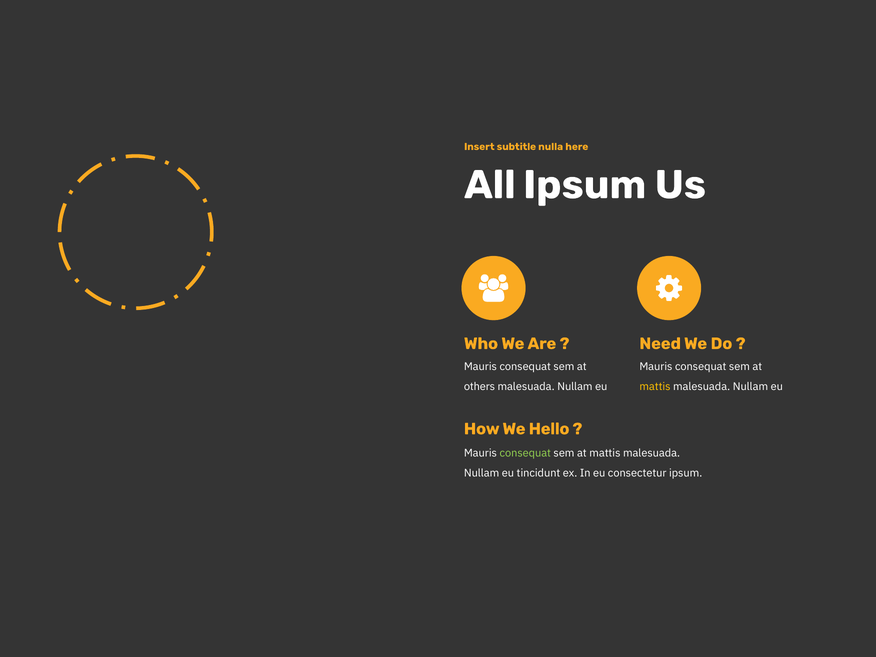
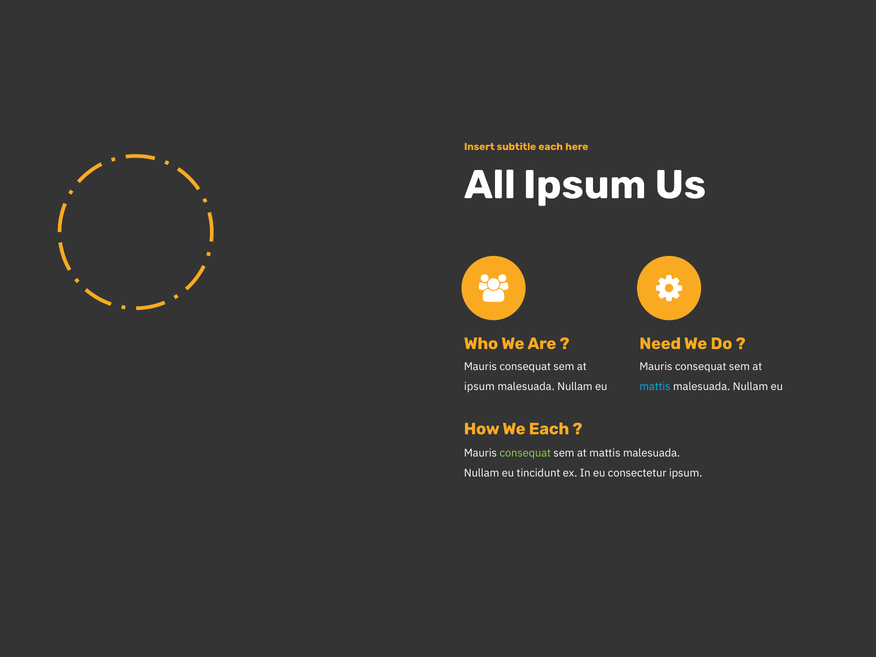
subtitle nulla: nulla -> each (551, 147)
others: others -> ipsum (479, 386)
mattis colour: yellow -> light blue (655, 386)
We Hello: Hello -> Each (549, 429)
